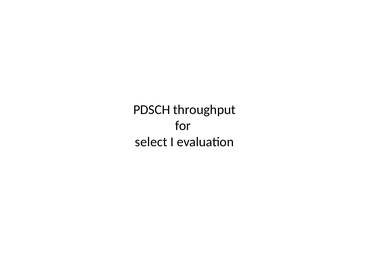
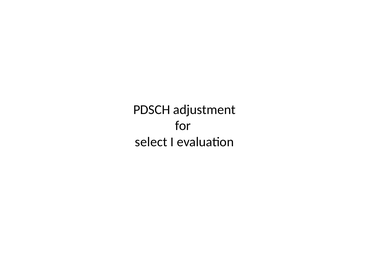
throughput: throughput -> adjustment (204, 110)
